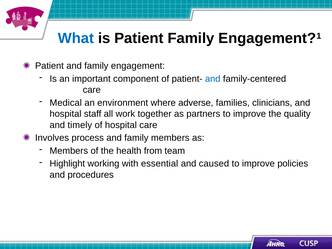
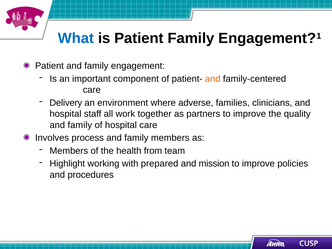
and colour: blue -> orange (213, 79)
Medical: Medical -> Delivery (66, 103)
timely: timely -> family (80, 125)
essential: essential -> prepared (160, 164)
caused: caused -> mission (214, 164)
